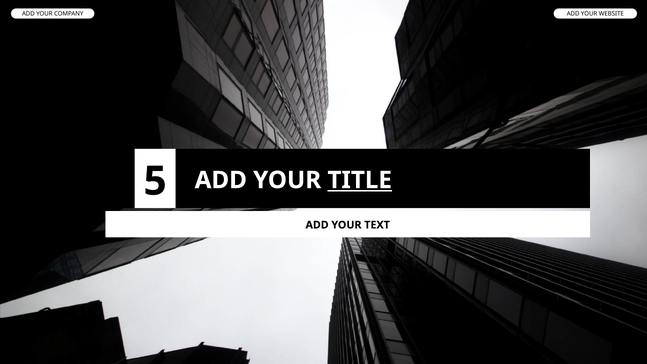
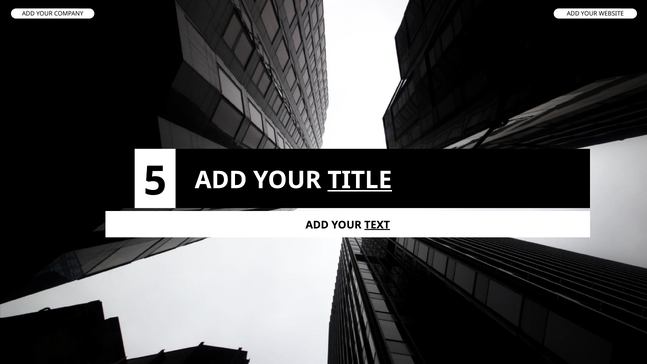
TEXT underline: none -> present (377, 225)
